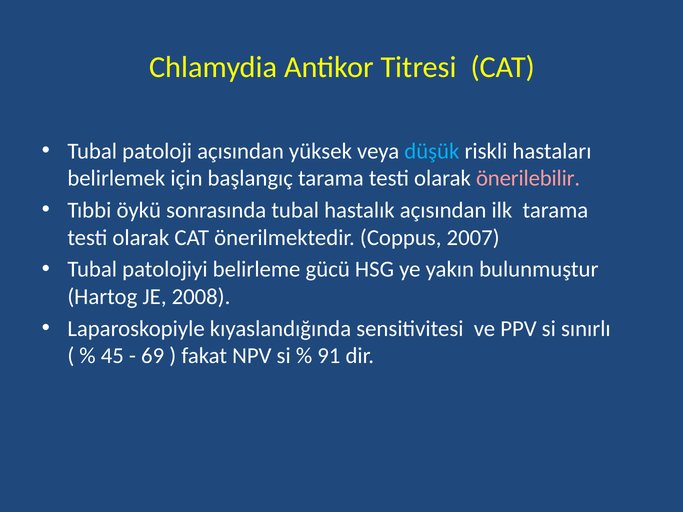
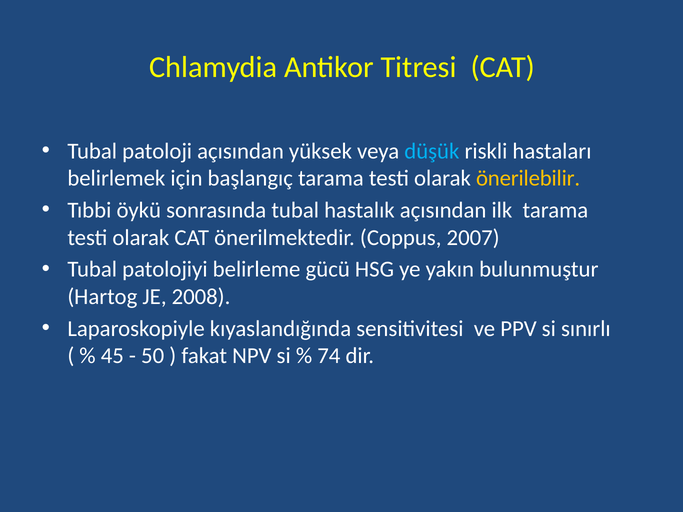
önerilebilir colour: pink -> yellow (528, 178)
69: 69 -> 50 (153, 356)
91: 91 -> 74 (329, 356)
